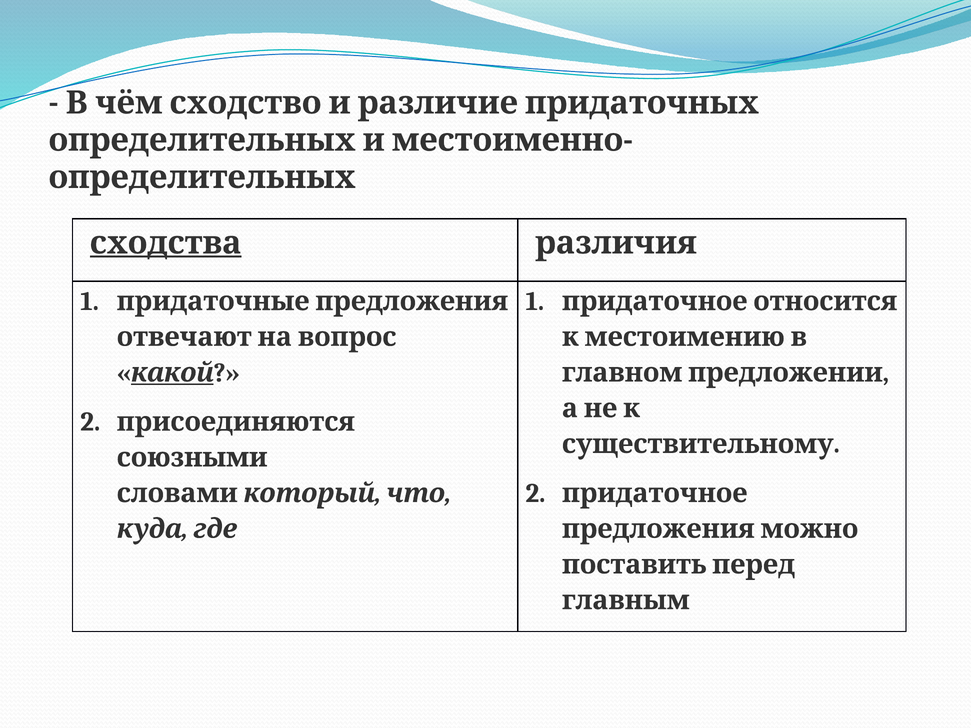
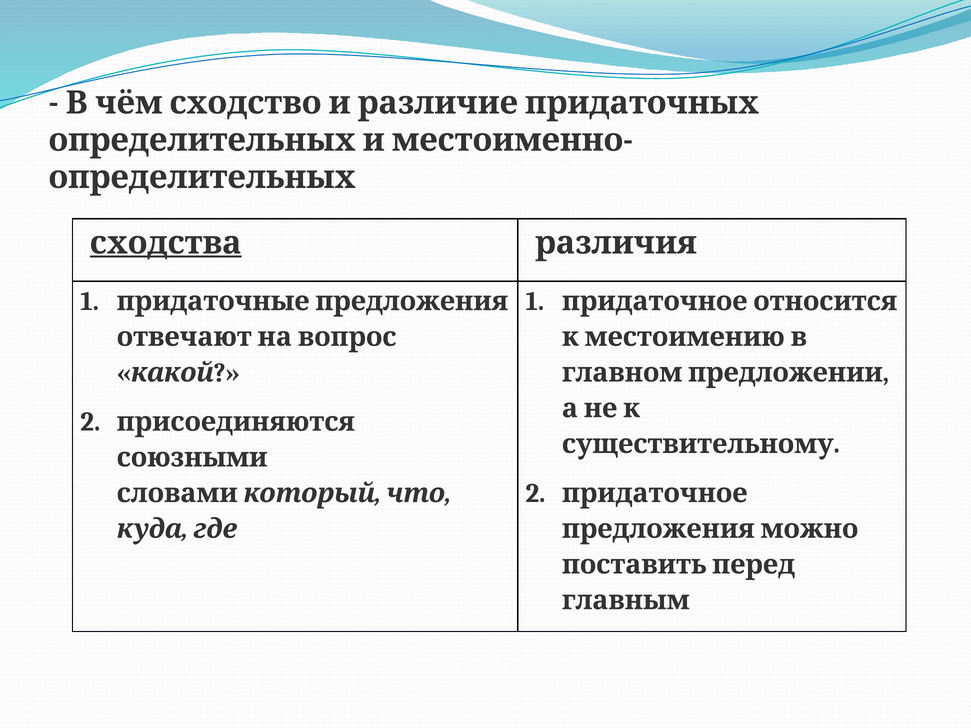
какой underline: present -> none (172, 373)
